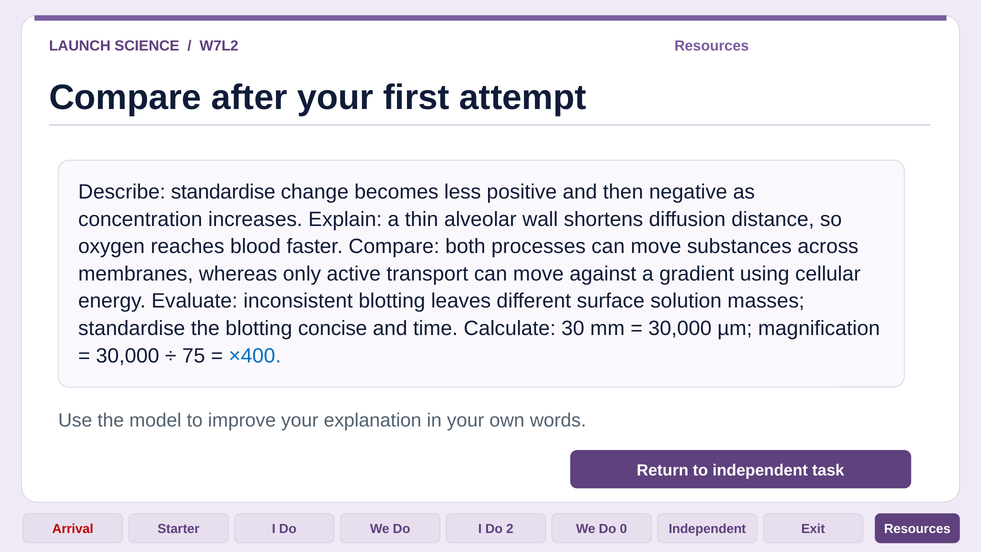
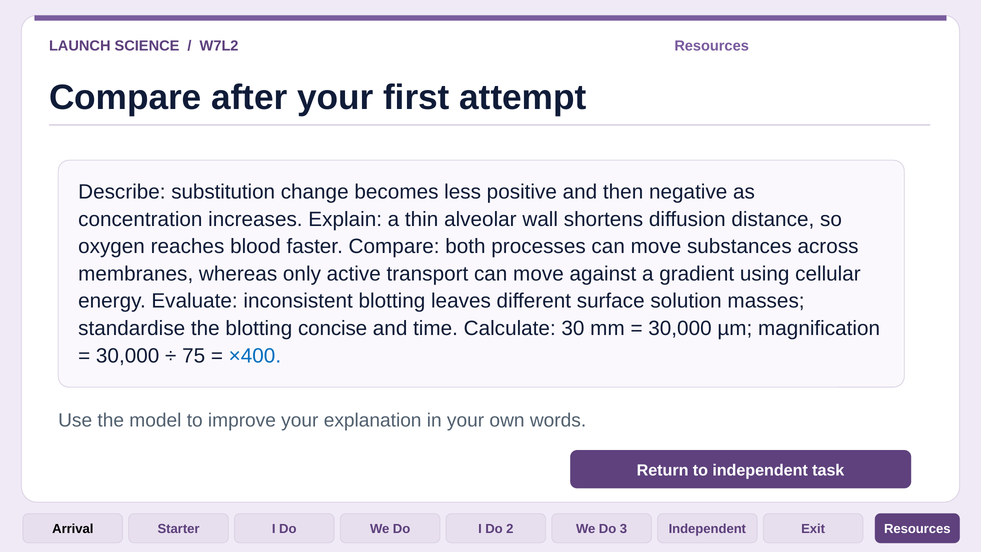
Describe standardise: standardise -> substitution (223, 192)
Arrival colour: red -> black (73, 529)
0: 0 -> 3 (623, 529)
